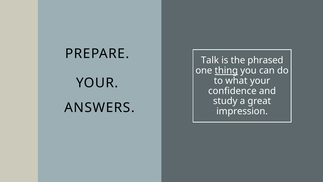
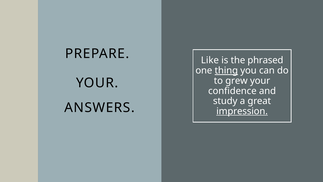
Talk: Talk -> Like (210, 60)
what: what -> grew (236, 81)
impression underline: none -> present (242, 111)
